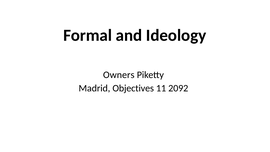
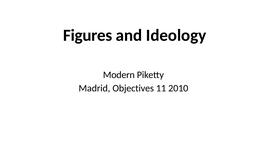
Formal: Formal -> Figures (88, 35)
Owners: Owners -> Modern (119, 75)
2092: 2092 -> 2010 (178, 88)
